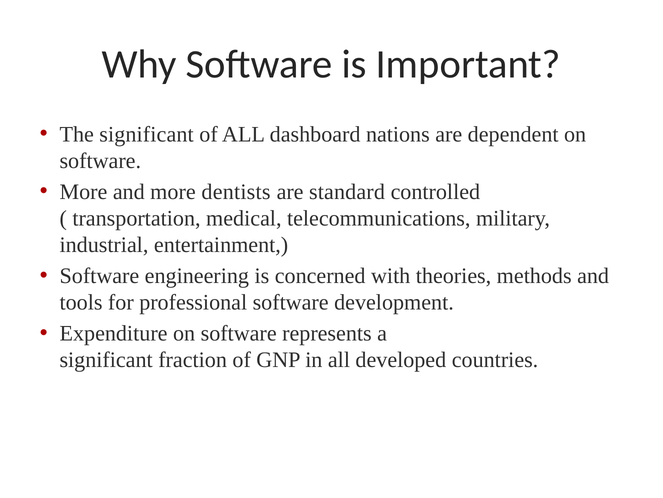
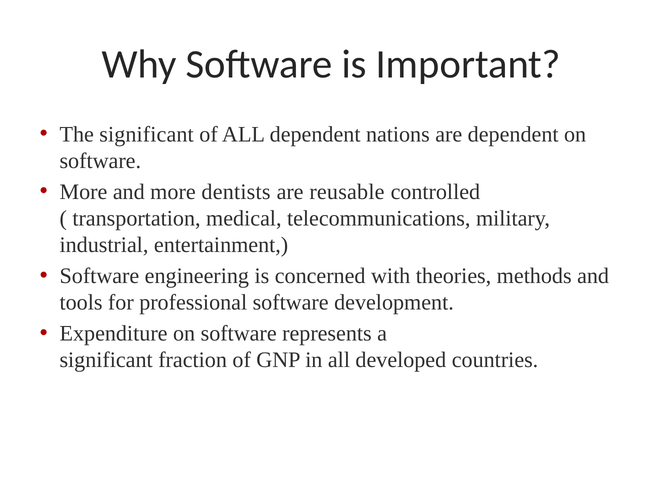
ALL dashboard: dashboard -> dependent (315, 134)
standard: standard -> reusable (347, 192)
